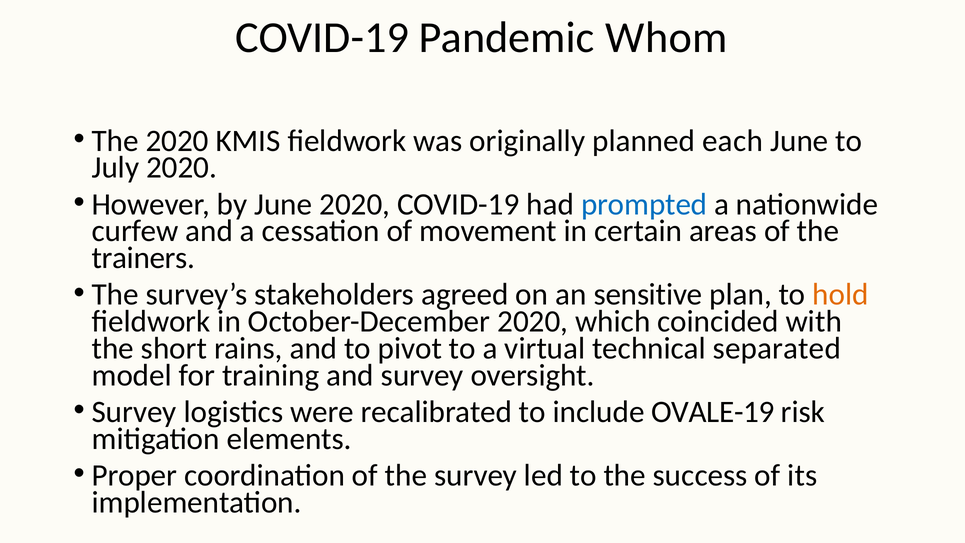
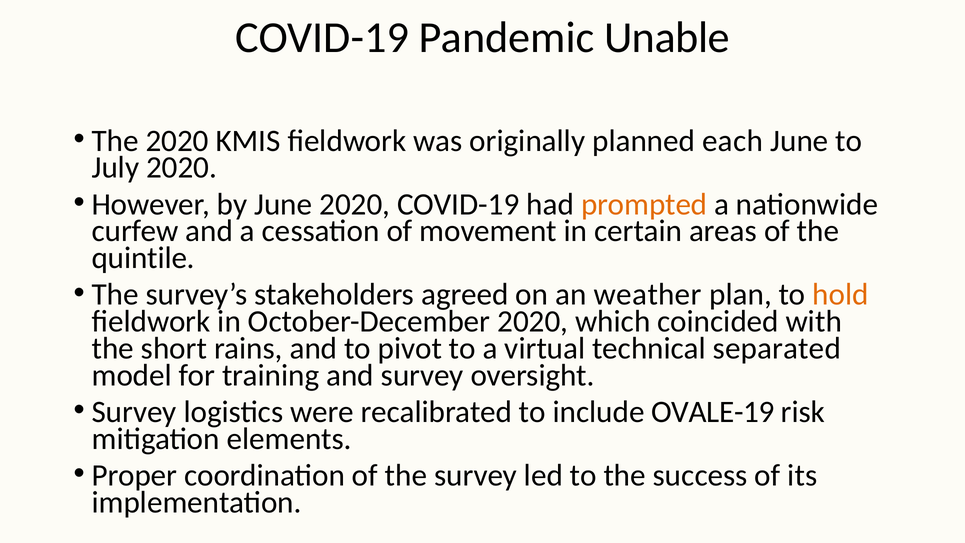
Whom: Whom -> Unable (667, 38)
prompted colour: blue -> orange (644, 204)
trainers: trainers -> quintile (143, 258)
sensitive: sensitive -> weather (648, 295)
